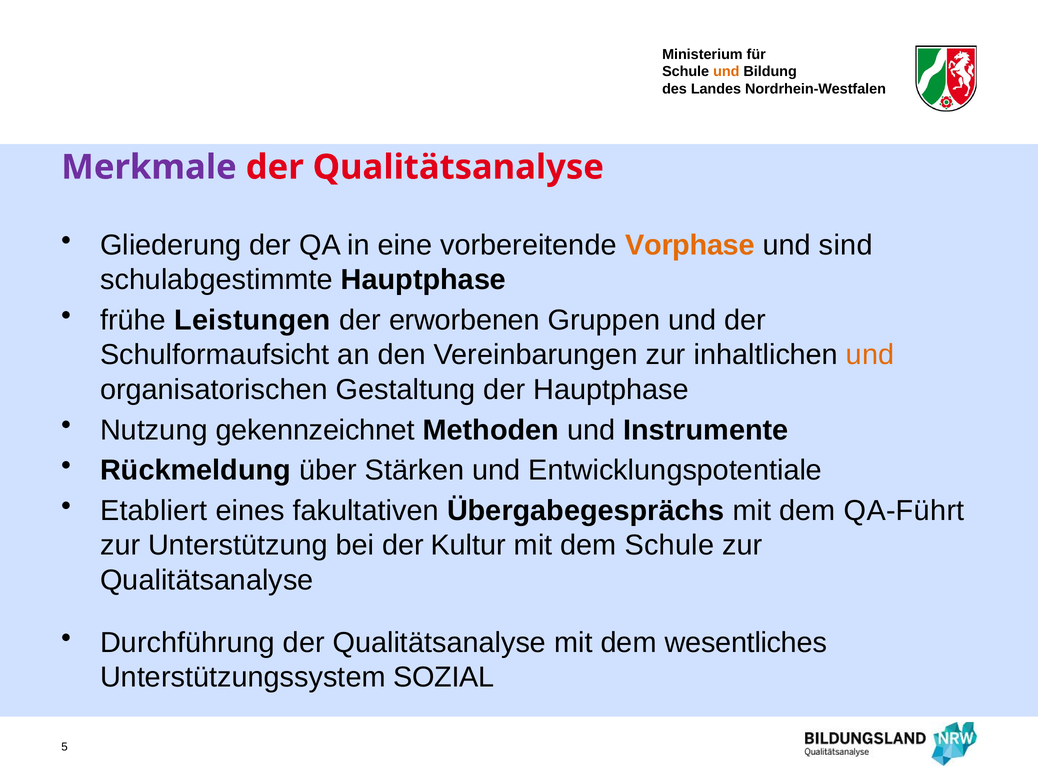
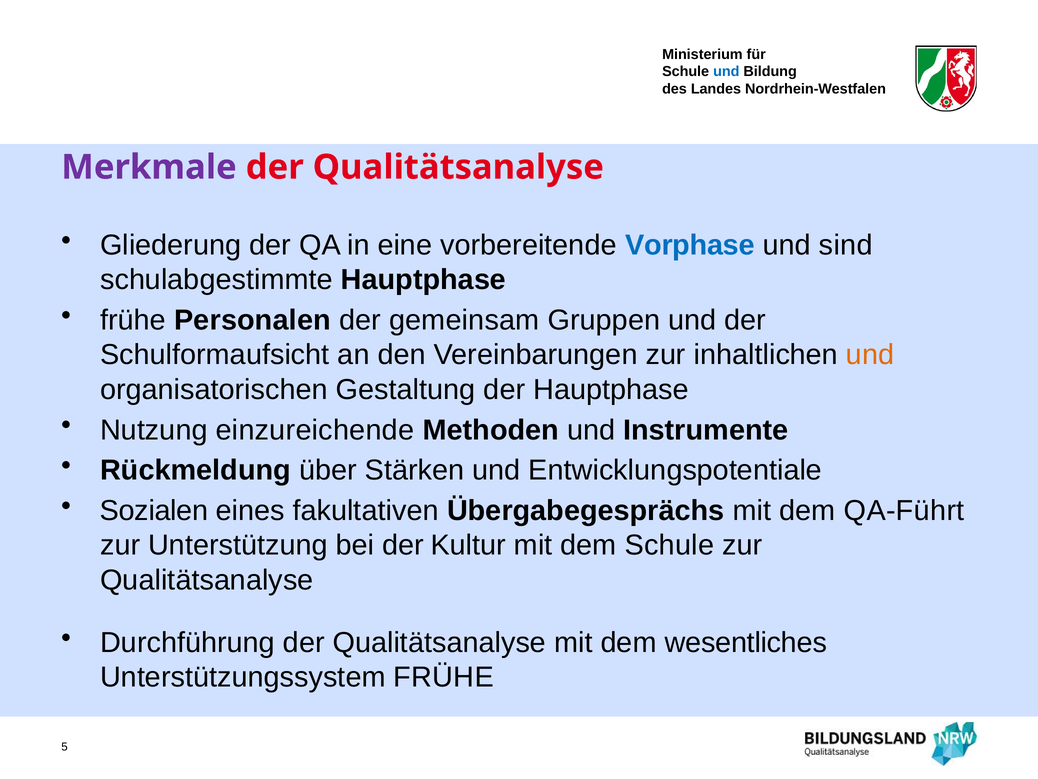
und colour: orange -> blue (726, 72)
Vorphase colour: orange -> blue (690, 245)
Leistungen: Leistungen -> Personalen (252, 320)
erworbenen: erworbenen -> gemeinsam (464, 320)
gekennzeichnet: gekennzeichnet -> einzureichende (315, 430)
Etabliert: Etabliert -> Sozialen (154, 510)
Unterstützungssystem SOZIAL: SOZIAL -> FRÜHE (444, 677)
